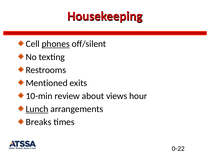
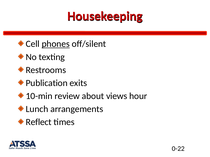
Mentioned: Mentioned -> Publication (47, 83)
Lunch underline: present -> none (37, 109)
Breaks: Breaks -> Reflect (39, 122)
